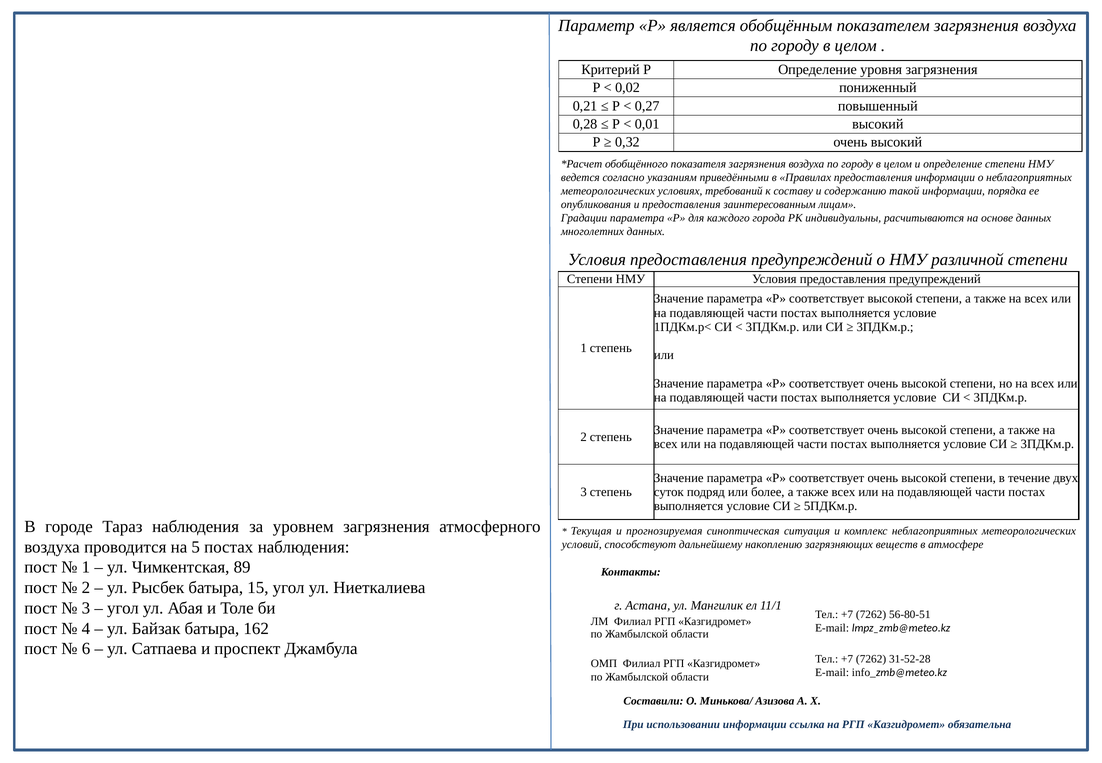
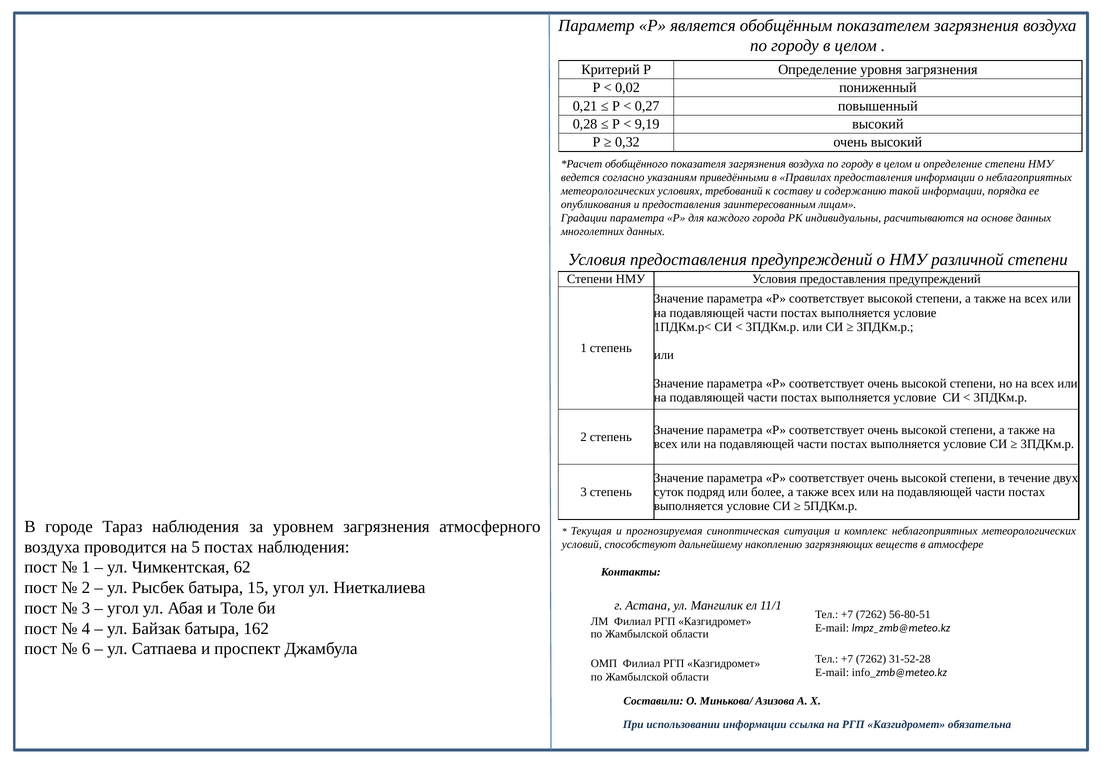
0,01: 0,01 -> 9,19 (647, 124)
89: 89 -> 62 (242, 567)
